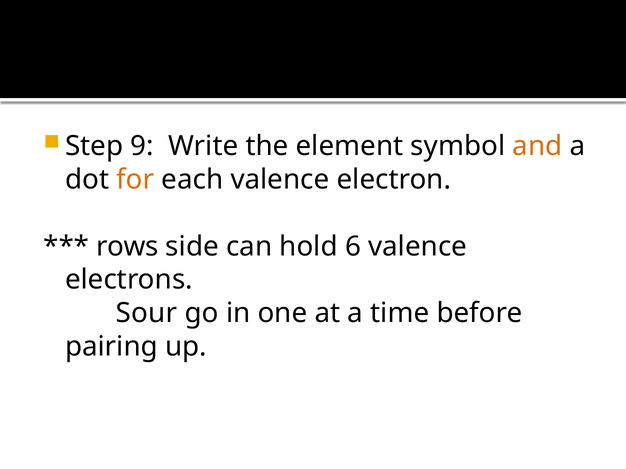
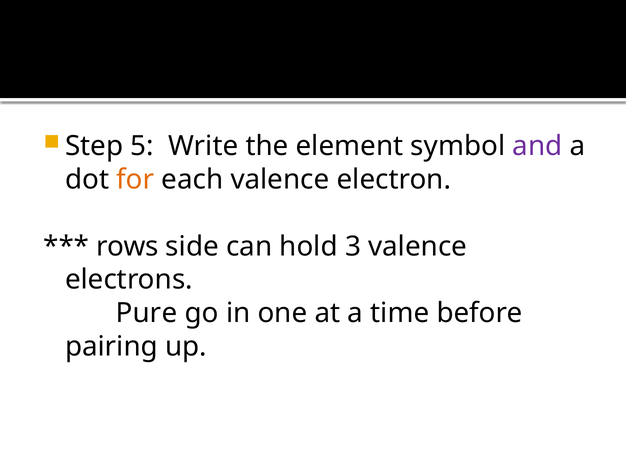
9: 9 -> 5 (142, 146)
and colour: orange -> purple (537, 146)
6: 6 -> 3 (353, 247)
Sour: Sour -> Pure (146, 313)
